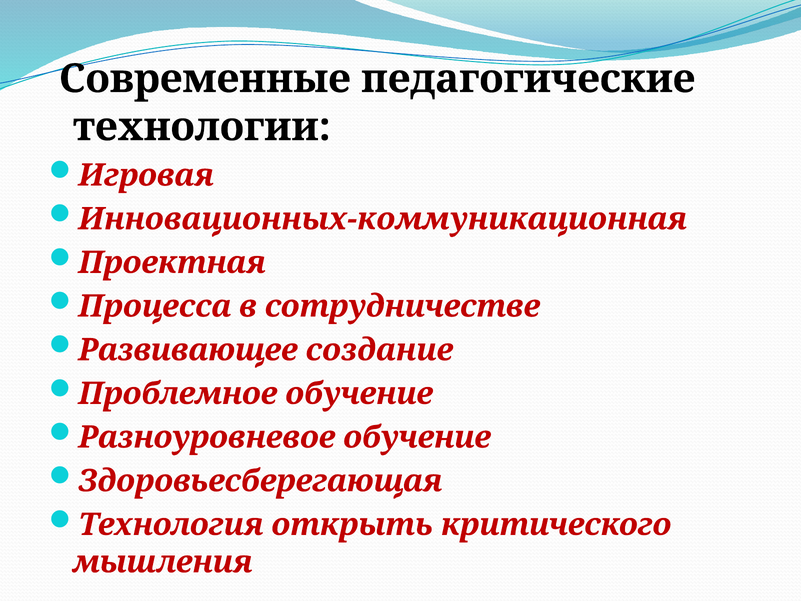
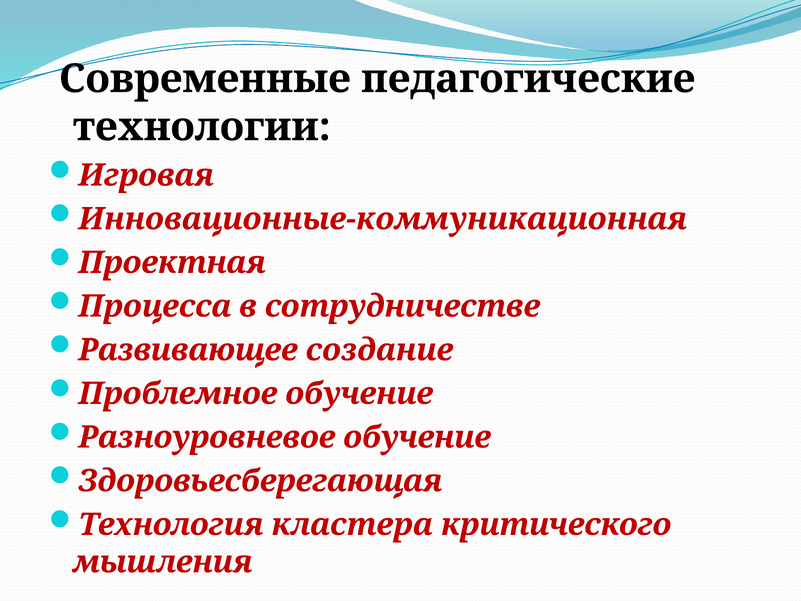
Инновационных-коммуникационная: Инновационных-коммуникационная -> Инновационные-коммуникационная (383, 219)
открыть: открыть -> кластера (352, 524)
